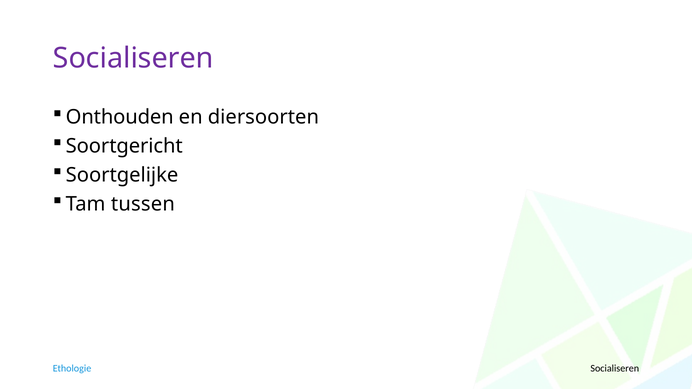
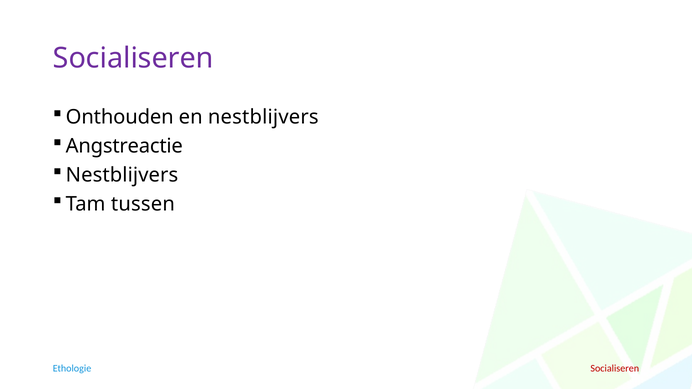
en diersoorten: diersoorten -> nestblijvers (263, 117)
Soortgericht: Soortgericht -> Angstreactie (124, 146)
Soortgelijke: Soortgelijke -> Nestblijvers (122, 175)
Socialiseren colour: black -> red (615, 369)
